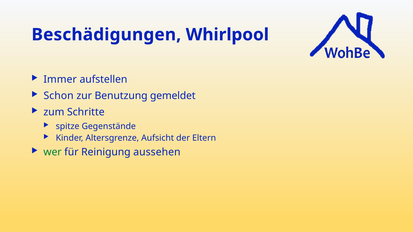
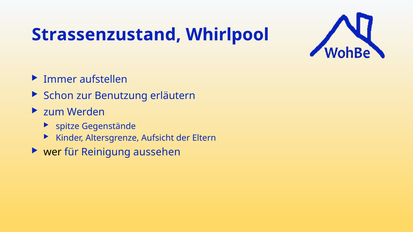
Beschädigungen: Beschädigungen -> Strassenzustand (106, 35)
gemeldet: gemeldet -> erläutern (173, 96)
Schritte: Schritte -> Werden (86, 112)
wer colour: green -> black (53, 152)
